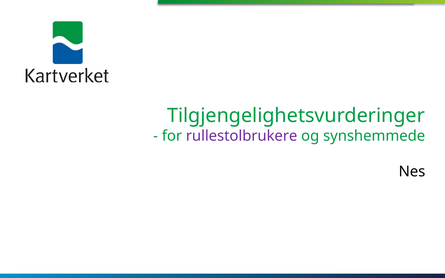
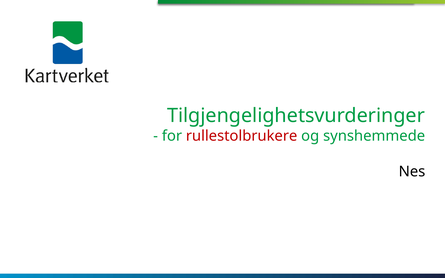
rullestolbrukere colour: purple -> red (242, 136)
